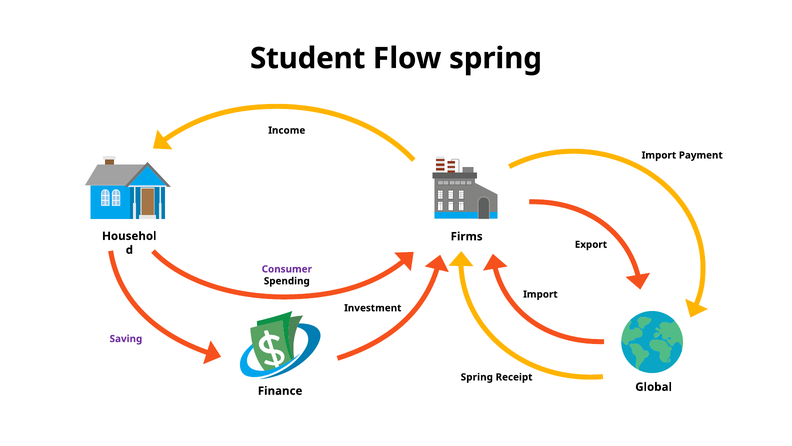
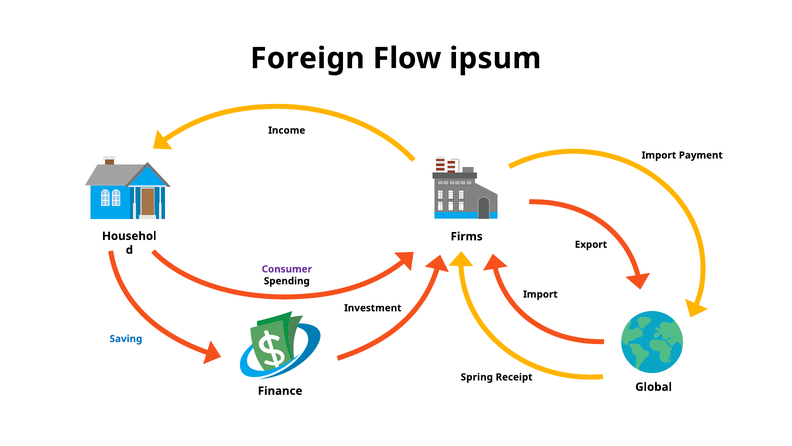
Student: Student -> Foreign (307, 58)
Flow spring: spring -> ipsum (495, 58)
Saving colour: purple -> blue (126, 338)
